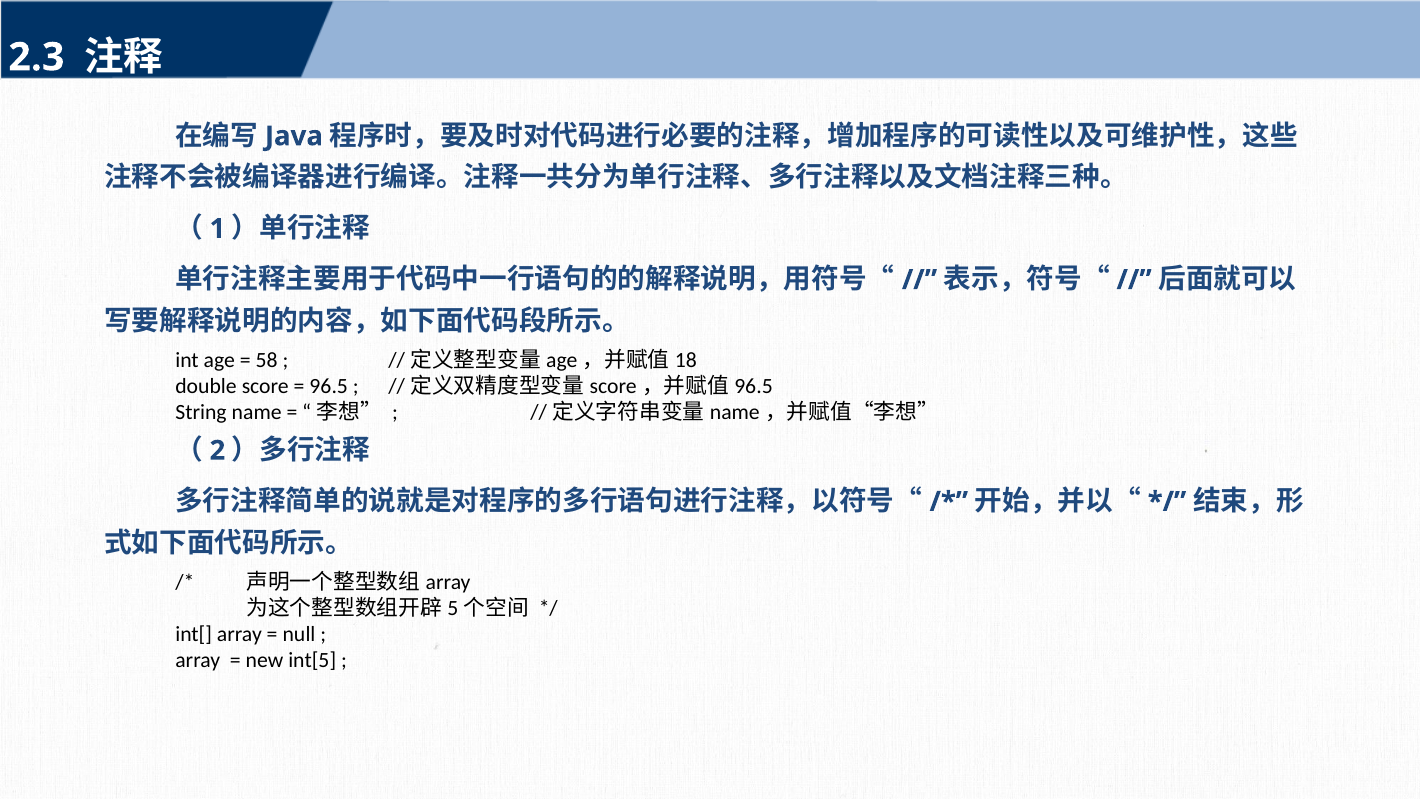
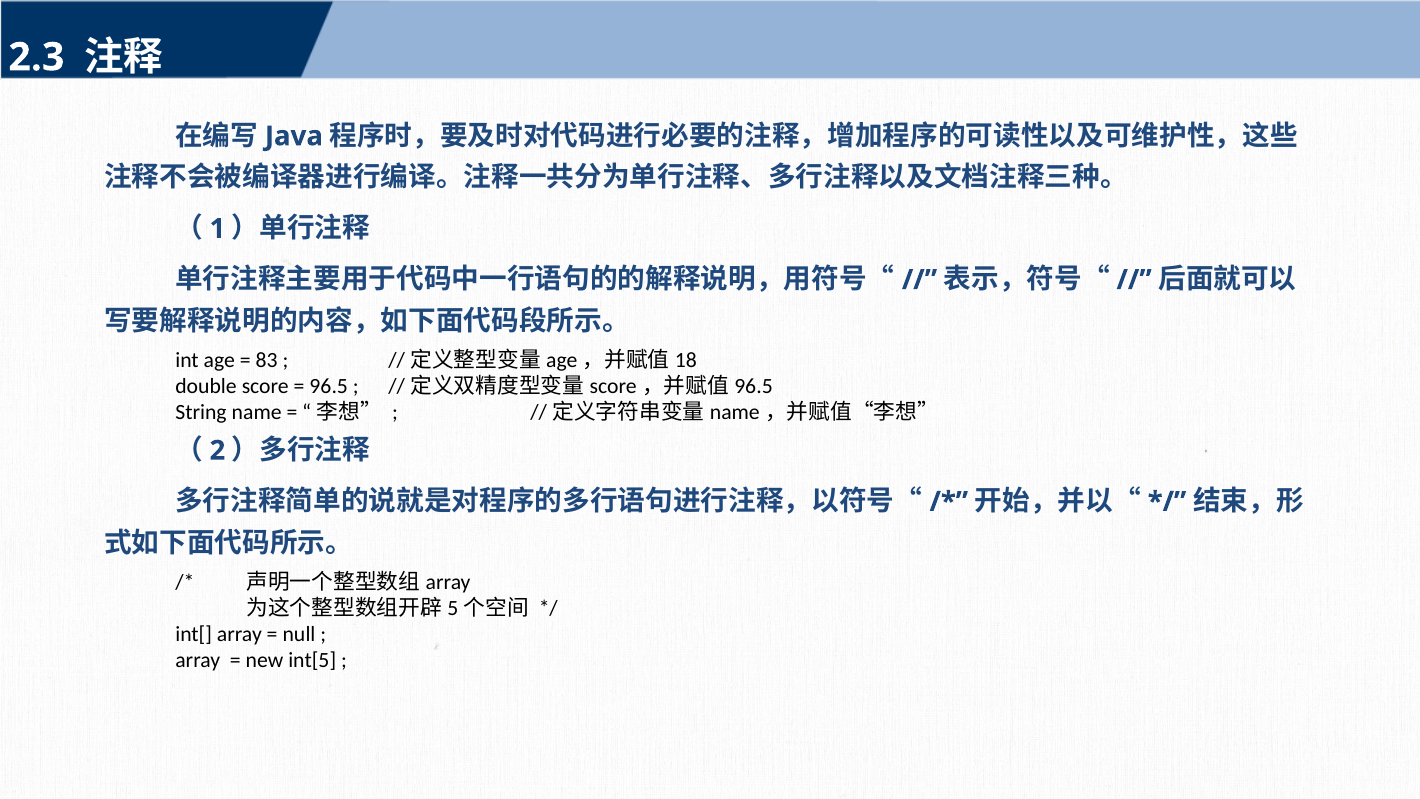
58: 58 -> 83 (267, 360)
